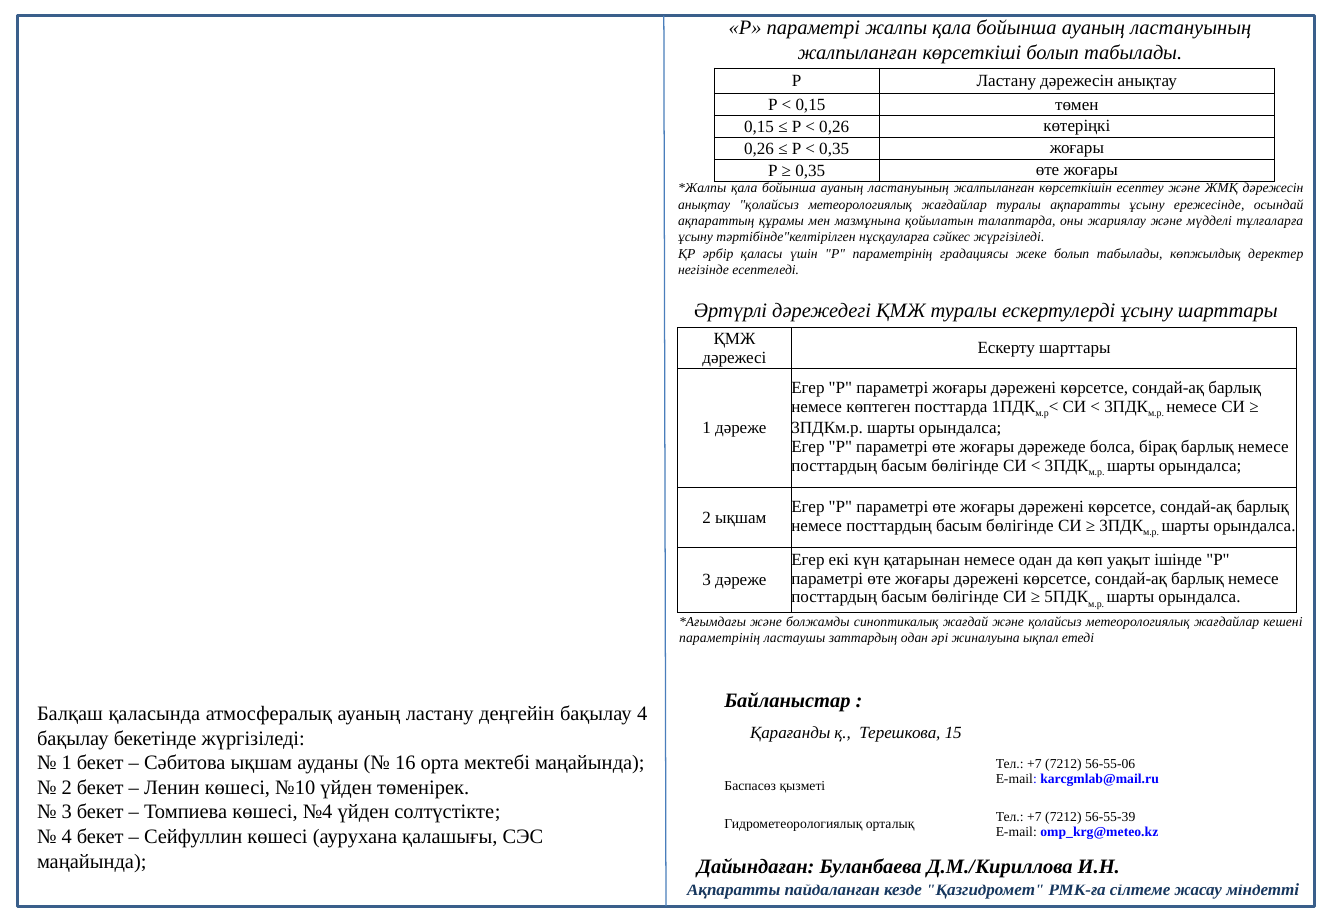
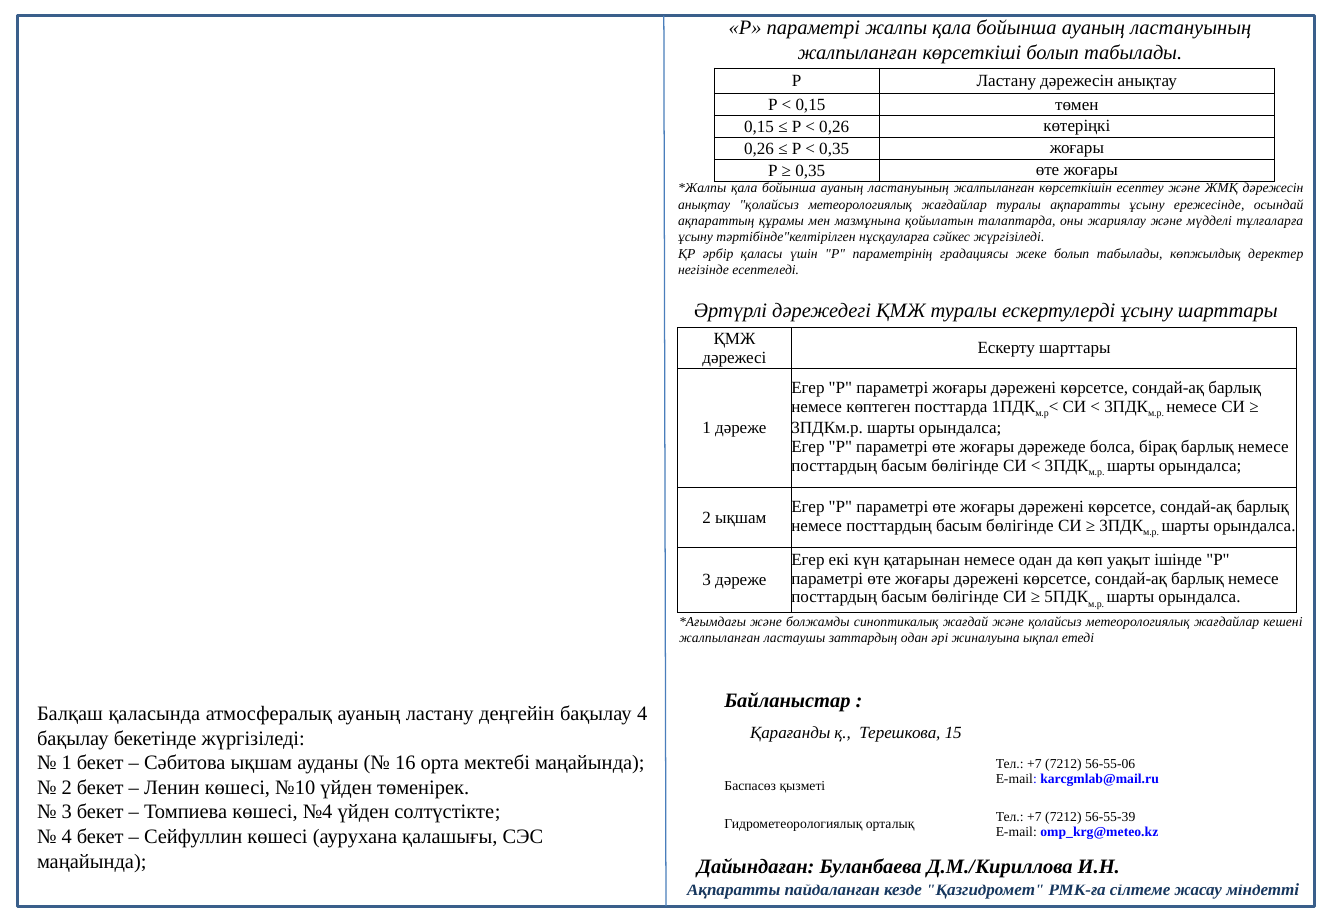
параметрінің: параметрінің -> жалпыланған (720, 638)
